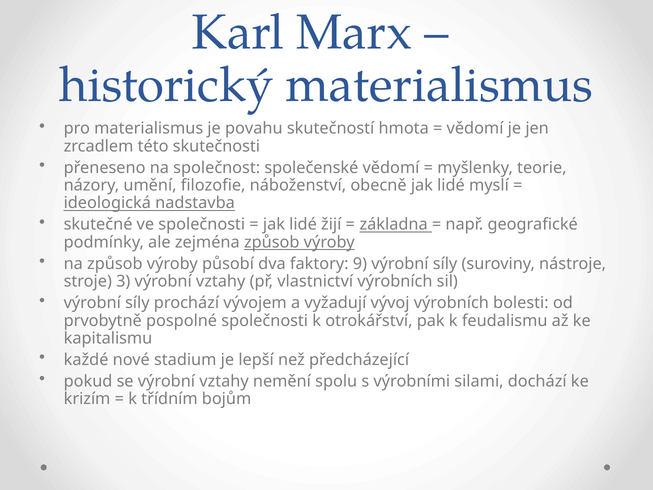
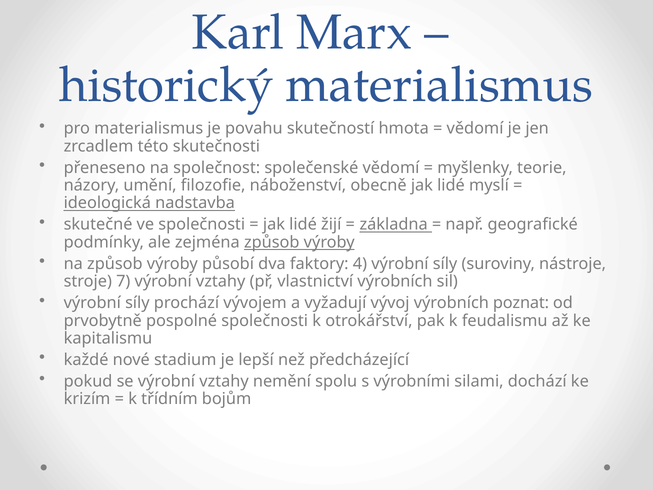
9: 9 -> 4 (360, 264)
3: 3 -> 7 (123, 281)
bolesti: bolesti -> poznat (521, 303)
